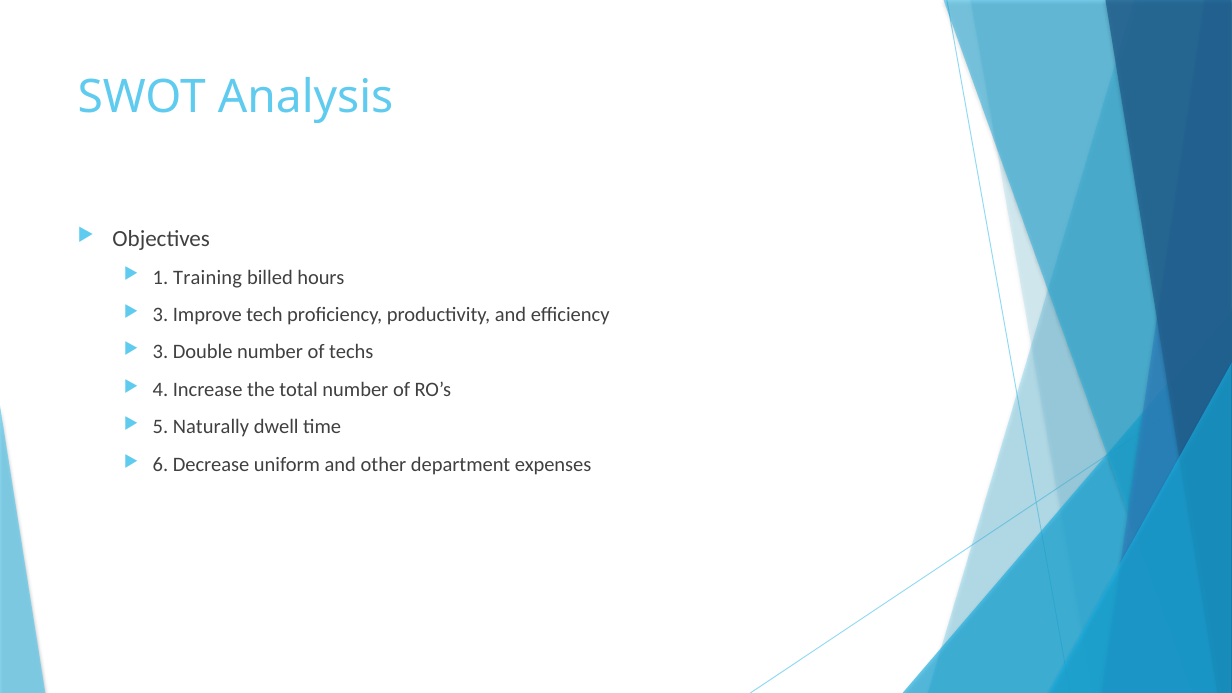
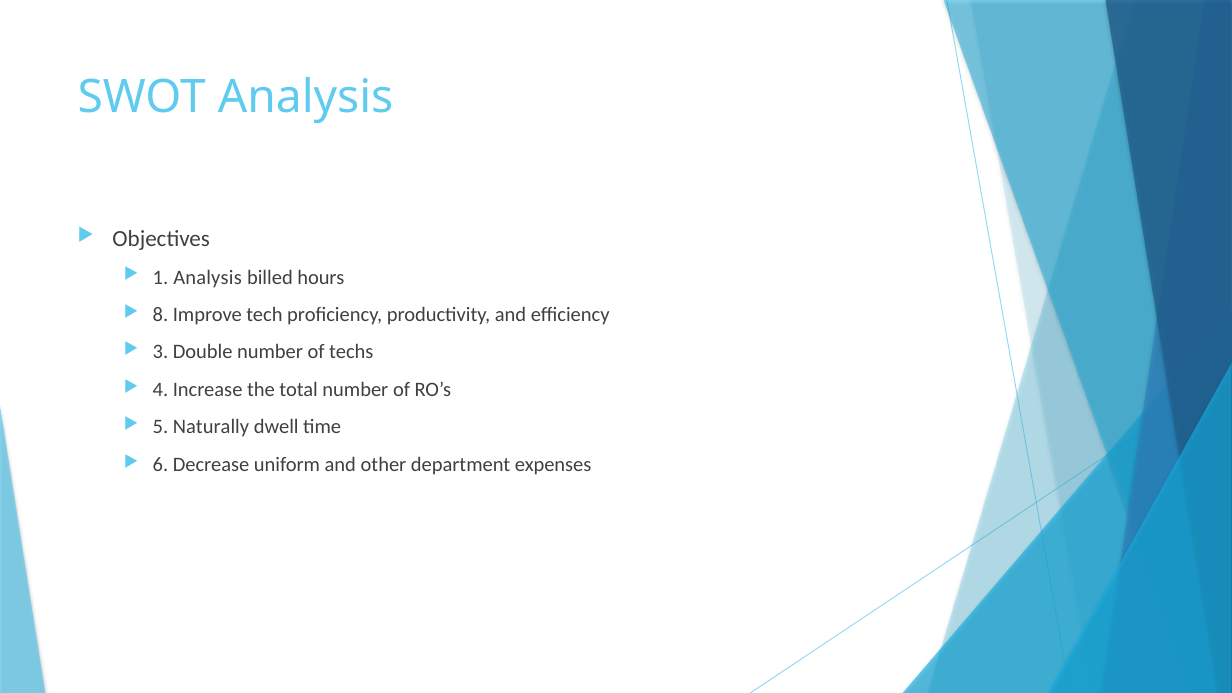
1 Training: Training -> Analysis (208, 277)
3: 3 -> 8 (161, 315)
